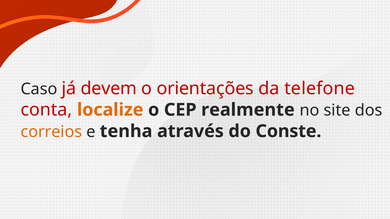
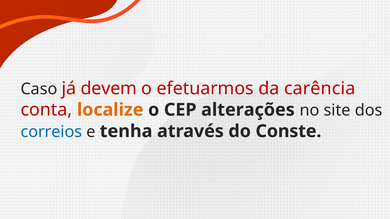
orientações: orientações -> efetuarmos (205, 89)
telefone: telefone -> carência (320, 89)
realmente: realmente -> alterações (248, 110)
correios colour: orange -> blue (51, 132)
